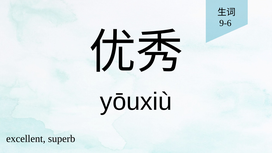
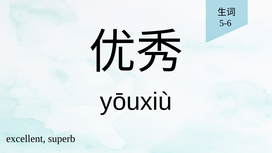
9-6: 9-6 -> 5-6 (225, 23)
